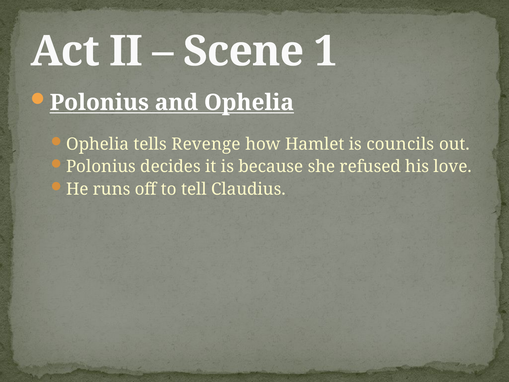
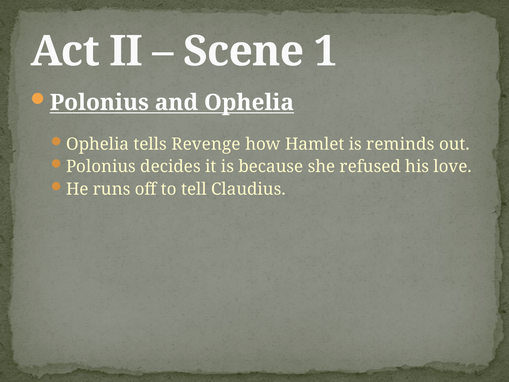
councils: councils -> reminds (400, 144)
